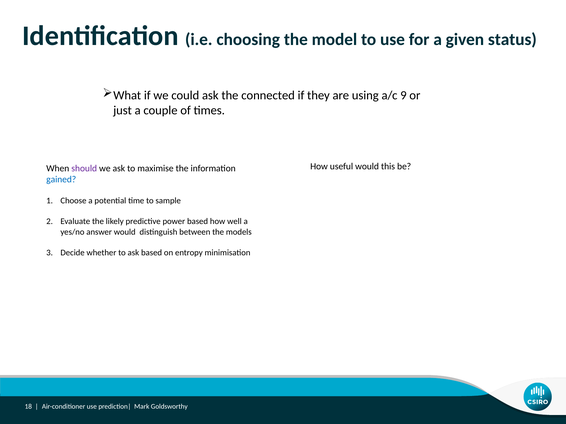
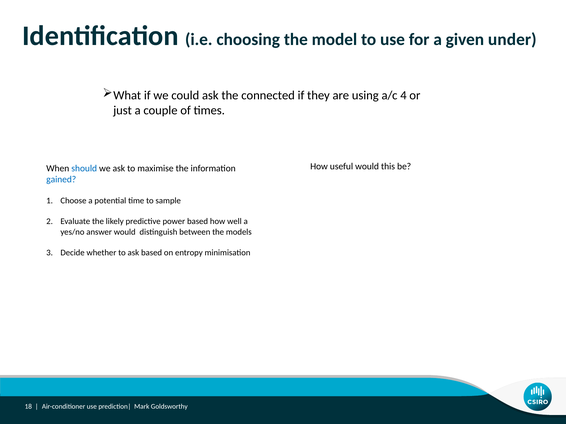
status: status -> under (512, 40)
9: 9 -> 4 (403, 95)
should colour: purple -> blue (84, 168)
